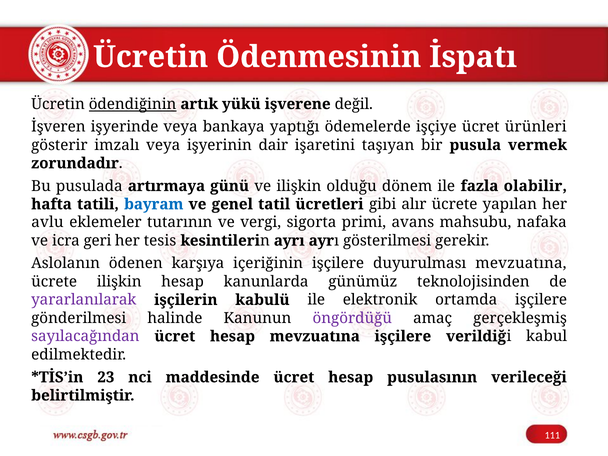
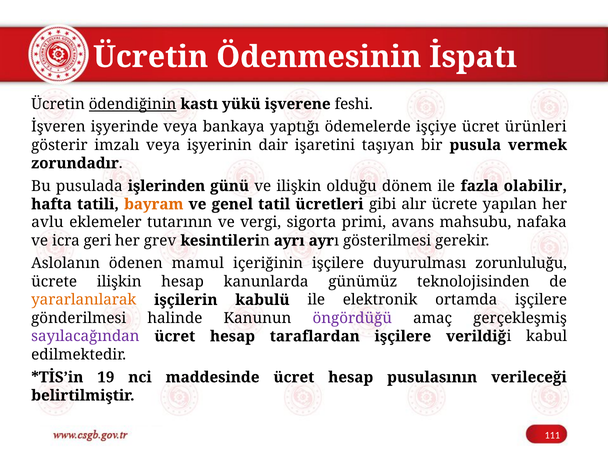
artık: artık -> kastı (199, 104)
değil: değil -> feshi (354, 104)
artırmaya: artırmaya -> işlerinden (166, 186)
bayram colour: blue -> orange (154, 204)
tesis: tesis -> grev (160, 241)
karşıya: karşıya -> mamul (198, 263)
duyurulması mevzuatına: mevzuatına -> zorunluluğu (521, 263)
yararlanılarak colour: purple -> orange (84, 300)
hesap mevzuatına: mevzuatına -> taraflardan (315, 336)
23: 23 -> 19 (106, 377)
